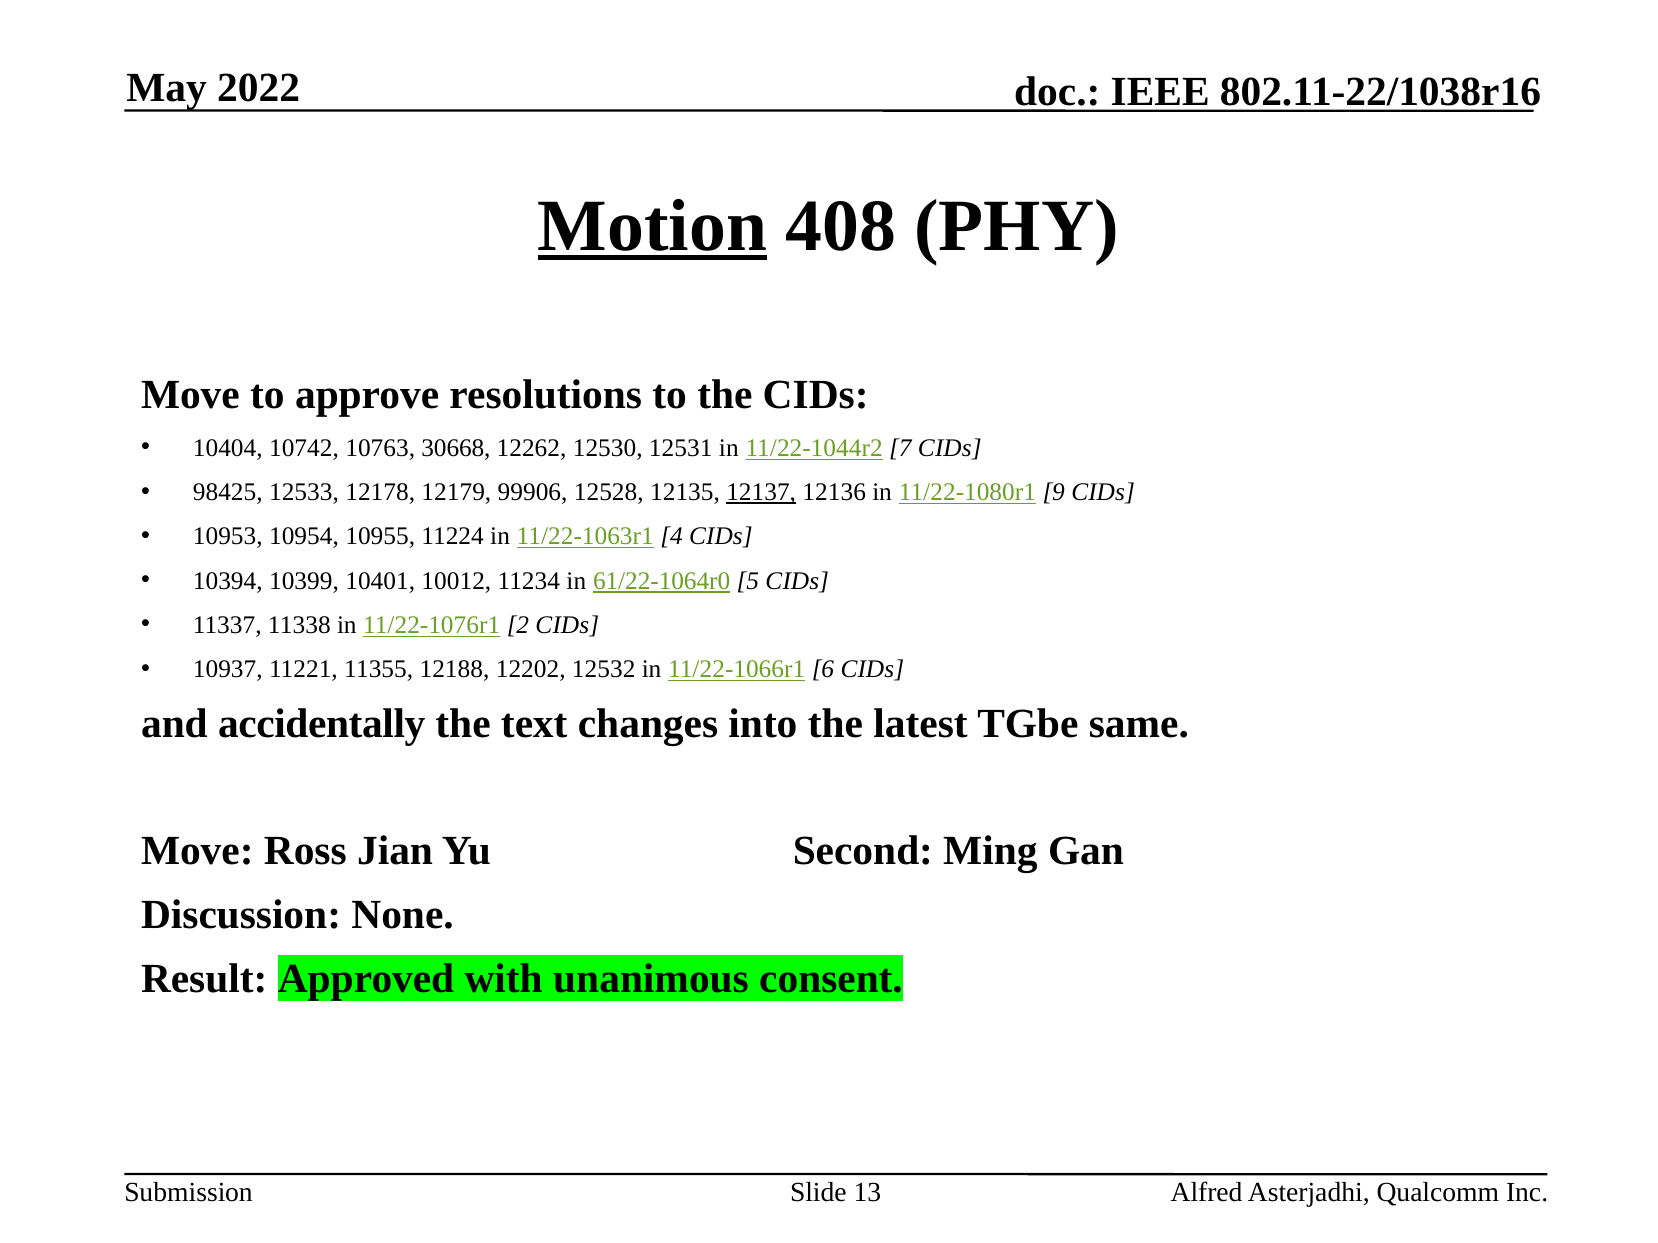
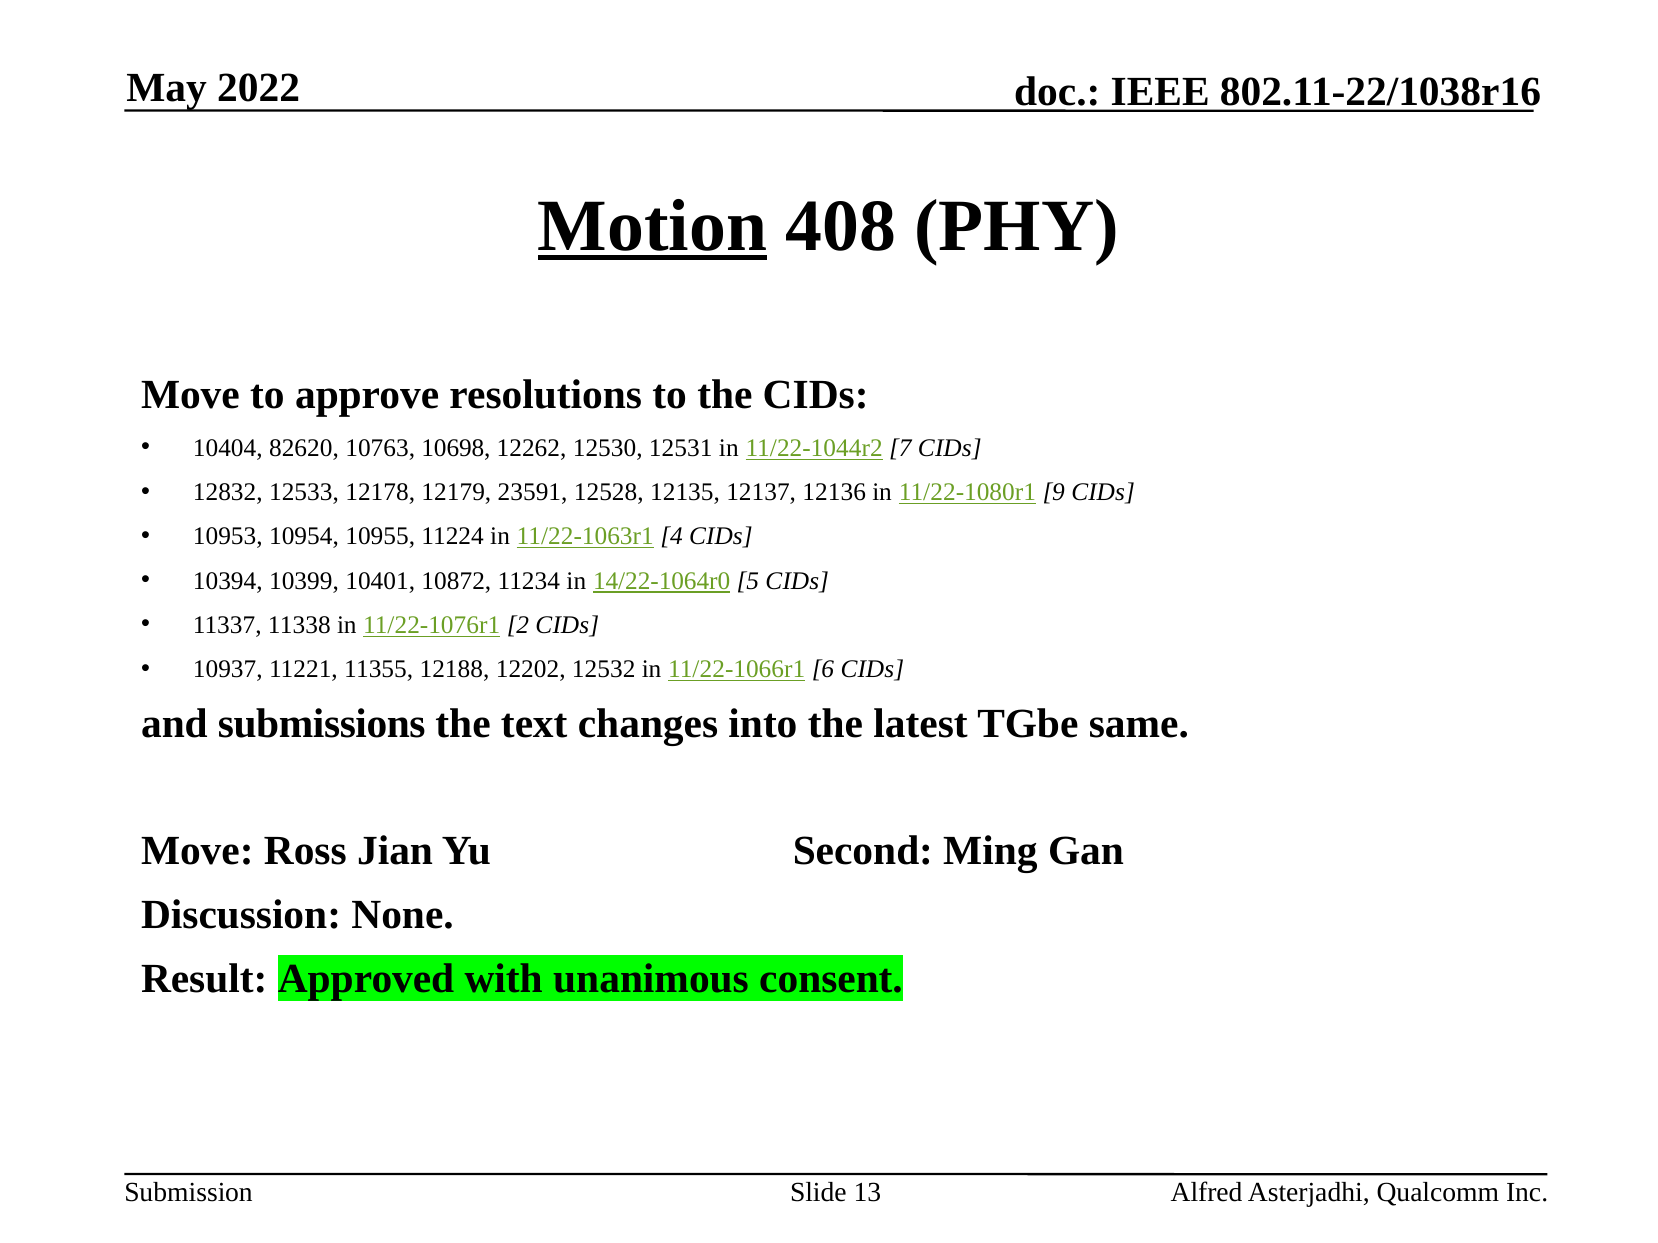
10742: 10742 -> 82620 (304, 448)
30668: 30668 -> 10698 (456, 448)
98425: 98425 -> 12832 (228, 492)
99906: 99906 -> 23591 (533, 492)
12137 underline: present -> none (761, 492)
10012: 10012 -> 10872 (456, 581)
61/22-1064r0: 61/22-1064r0 -> 14/22-1064r0 (662, 581)
accidentally: accidentally -> submissions (322, 724)
